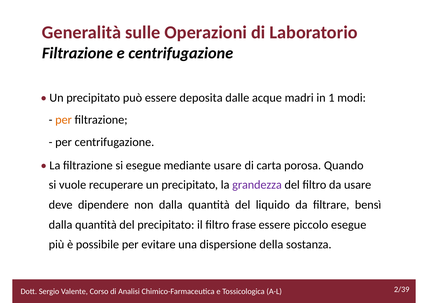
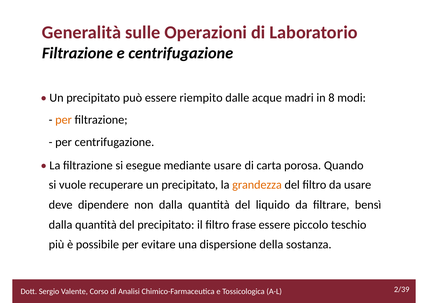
deposita: deposita -> riempito (201, 98)
1: 1 -> 8 (331, 98)
grandezza colour: purple -> orange (257, 185)
piccolo esegue: esegue -> teschio (349, 224)
